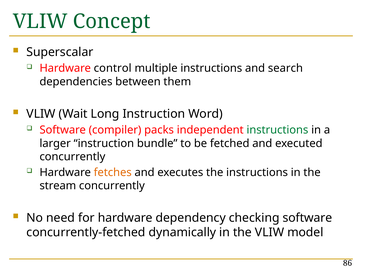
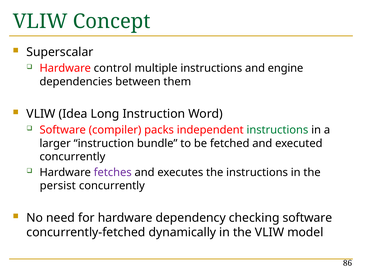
search: search -> engine (286, 68)
Wait: Wait -> Idea (73, 114)
fetches colour: orange -> purple (113, 172)
stream: stream -> persist (58, 186)
